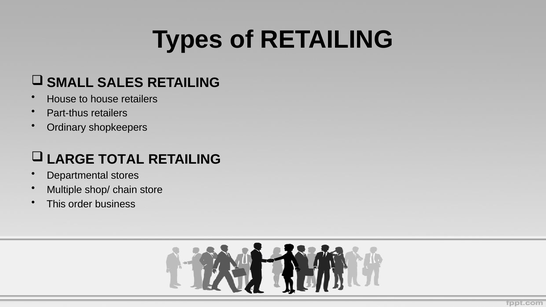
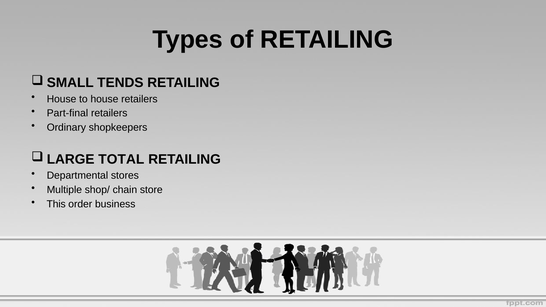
SALES: SALES -> TENDS (120, 83)
Part-thus: Part-thus -> Part-final (67, 113)
